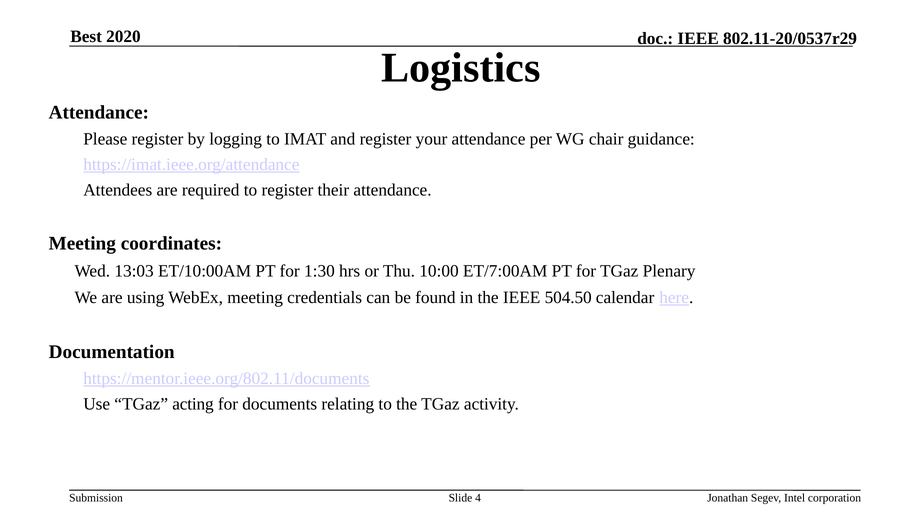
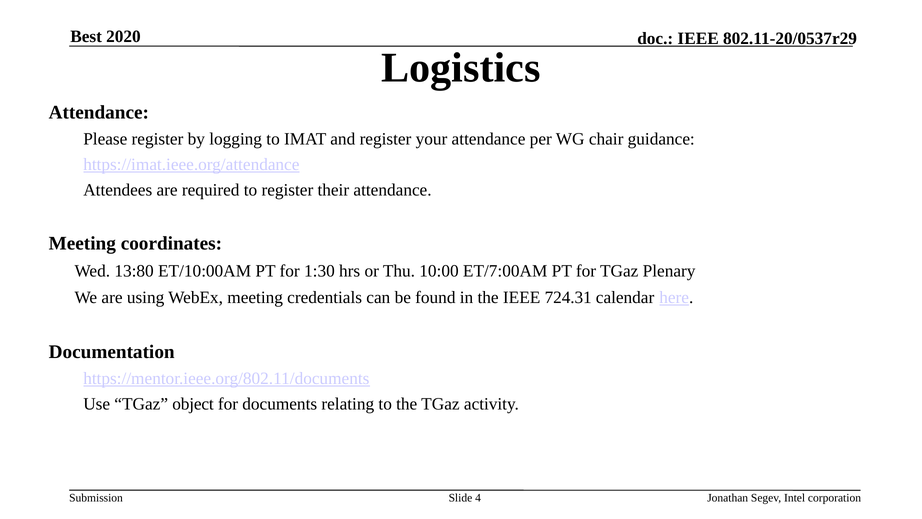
13:03: 13:03 -> 13:80 (134, 271)
504.50: 504.50 -> 724.31 (568, 297)
acting: acting -> object (193, 404)
